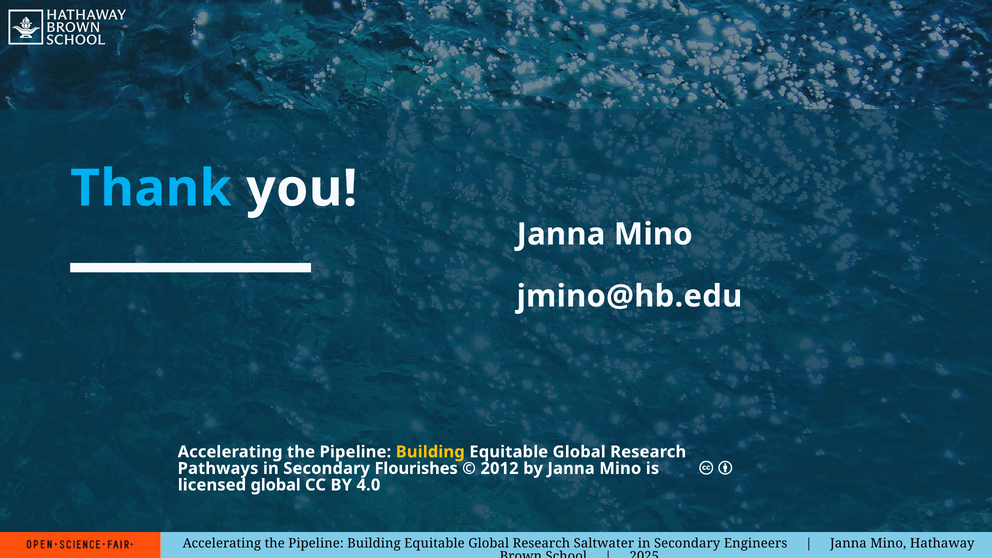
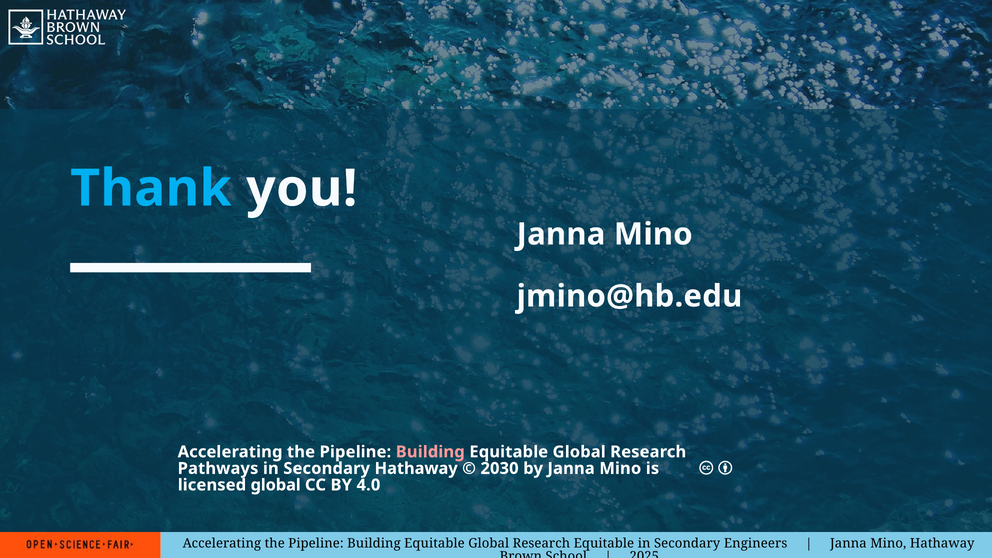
Building colour: yellow -> pink (430, 452)
Secondary Flourishes: Flourishes -> Hathaway (416, 468)
2012: 2012 -> 2030 (500, 468)
Research Saltwater: Saltwater -> Equitable (604, 543)
